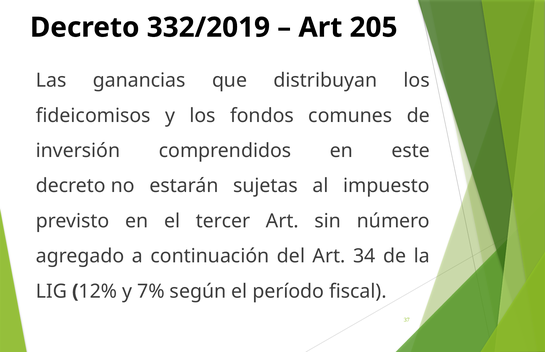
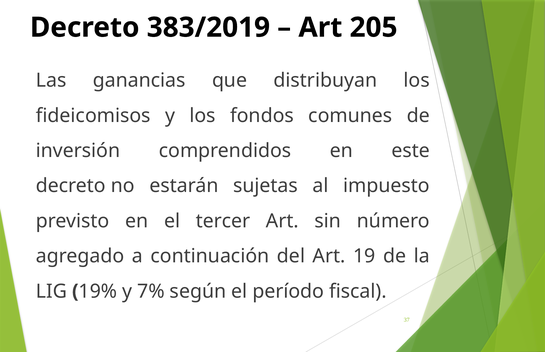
332/2019: 332/2019 -> 383/2019 (208, 27)
34: 34 -> 19 (364, 256)
12%: 12% -> 19% (98, 291)
